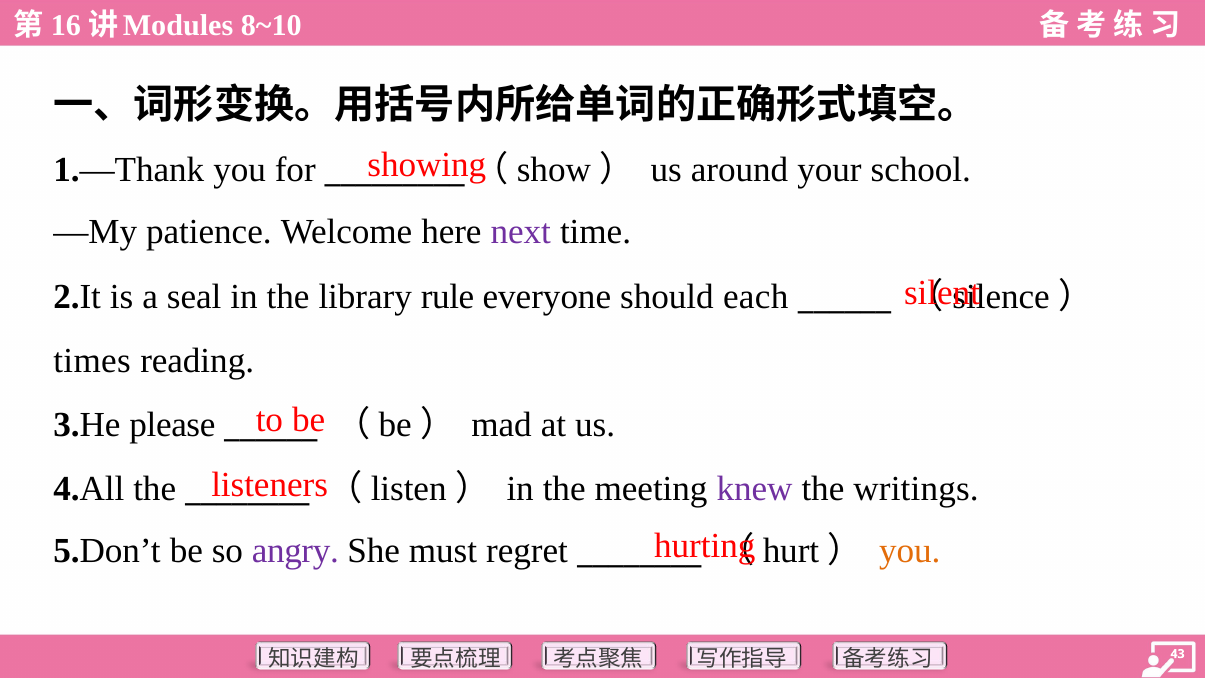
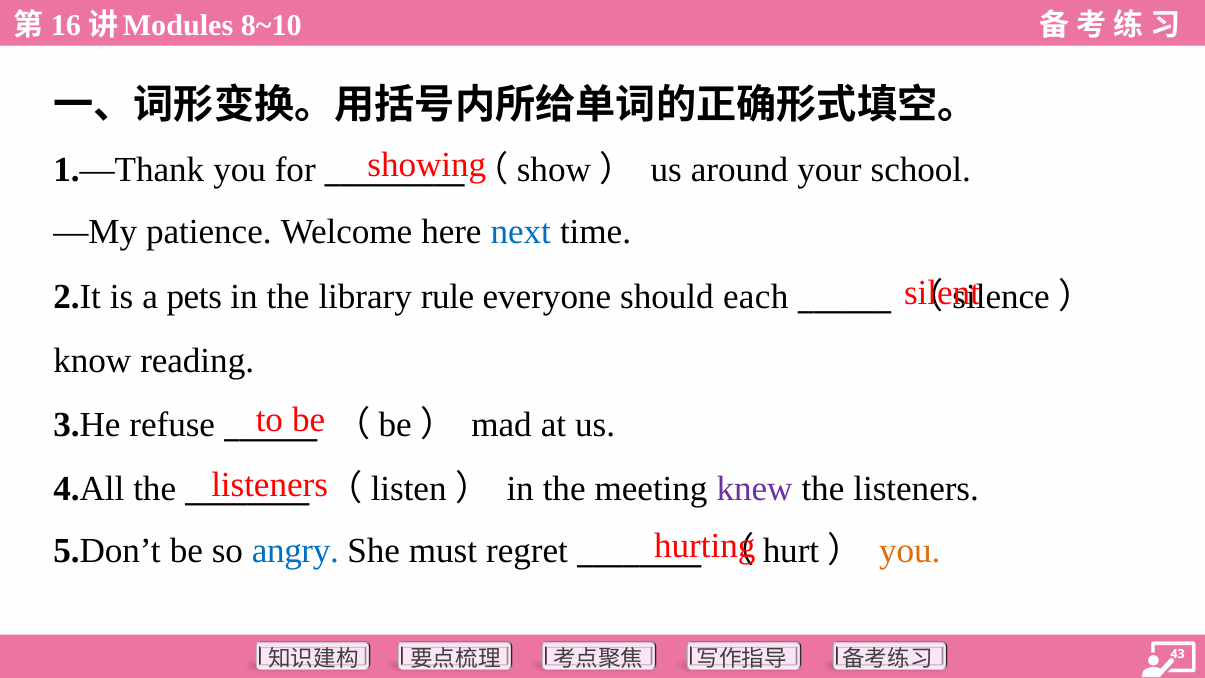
next colour: purple -> blue (521, 232)
seal: seal -> pets (194, 297)
times: times -> know (92, 361)
please: please -> refuse (172, 425)
the writings: writings -> listeners (916, 489)
angry colour: purple -> blue (295, 551)
